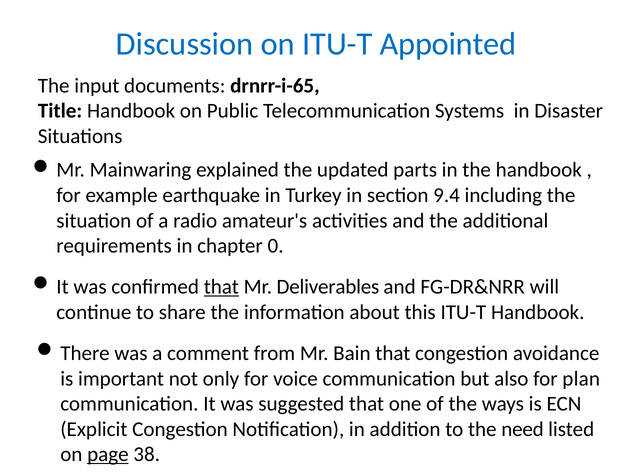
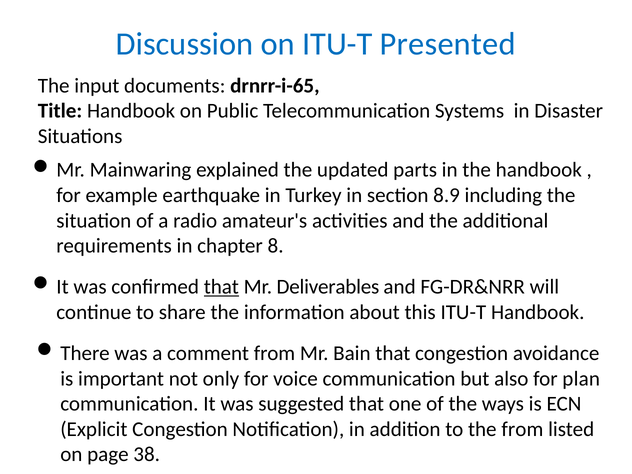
Appointed: Appointed -> Presented (448, 44)
9.4: 9.4 -> 8.9 (447, 195)
0: 0 -> 8 (276, 246)
the need: need -> from (522, 429)
page underline: present -> none (108, 454)
